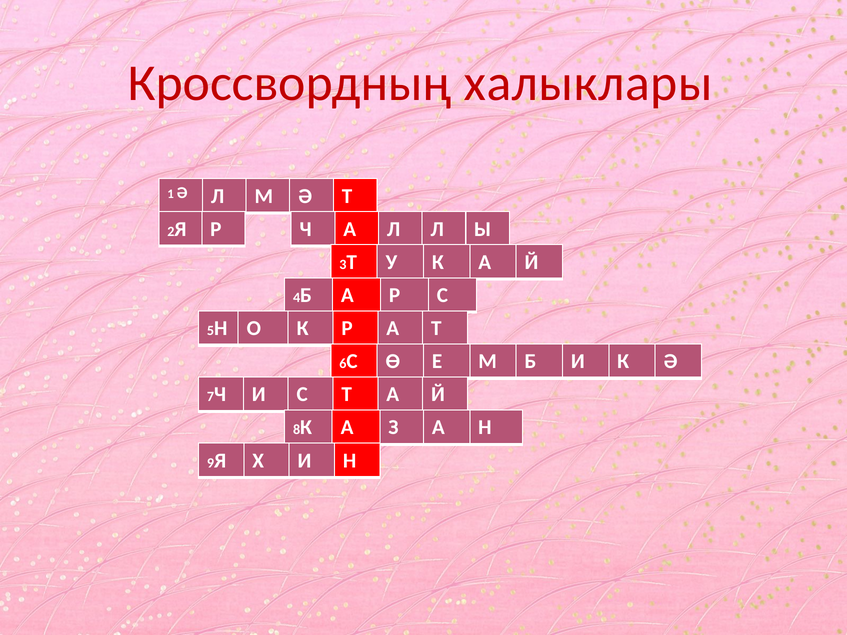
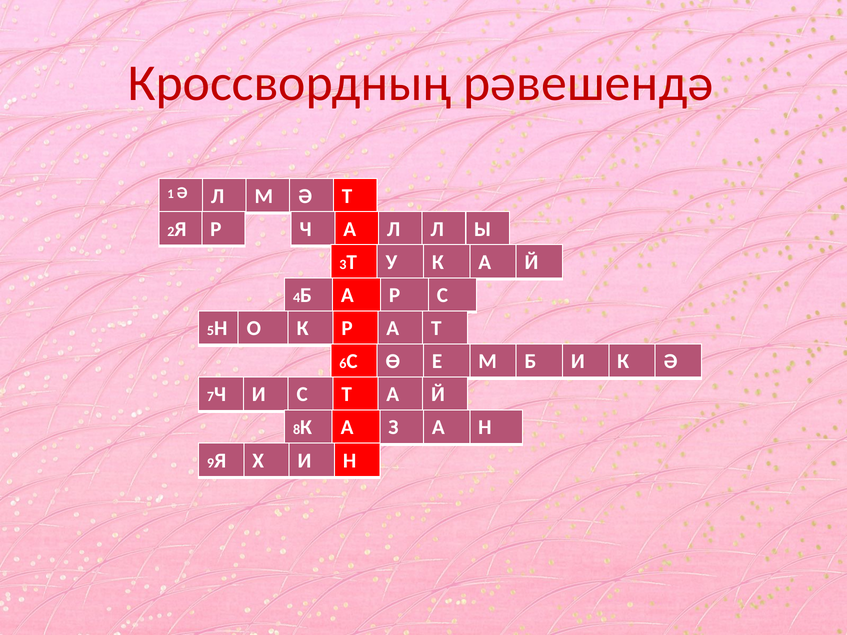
халыклары: халыклары -> рәвешендә (588, 83)
